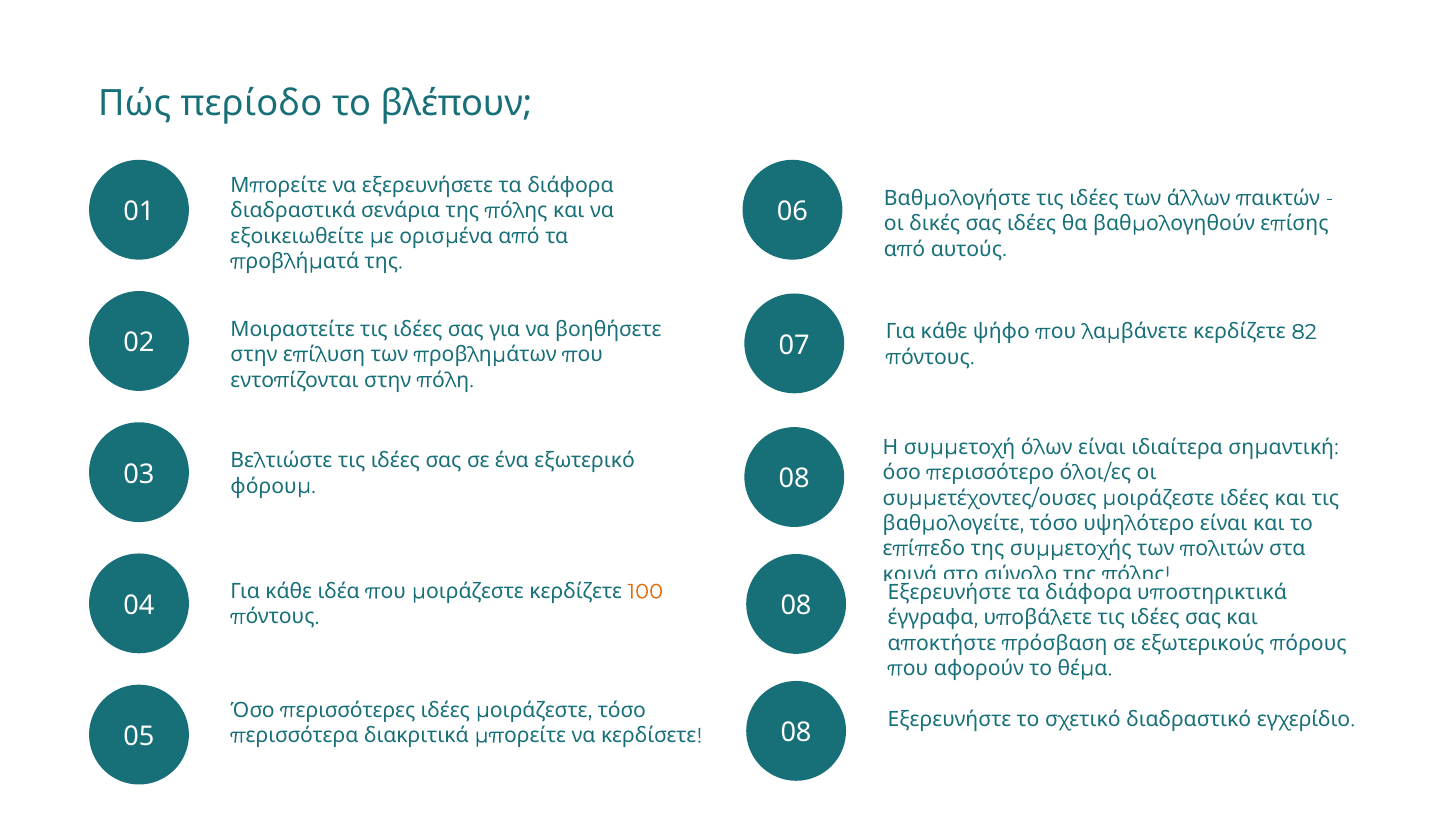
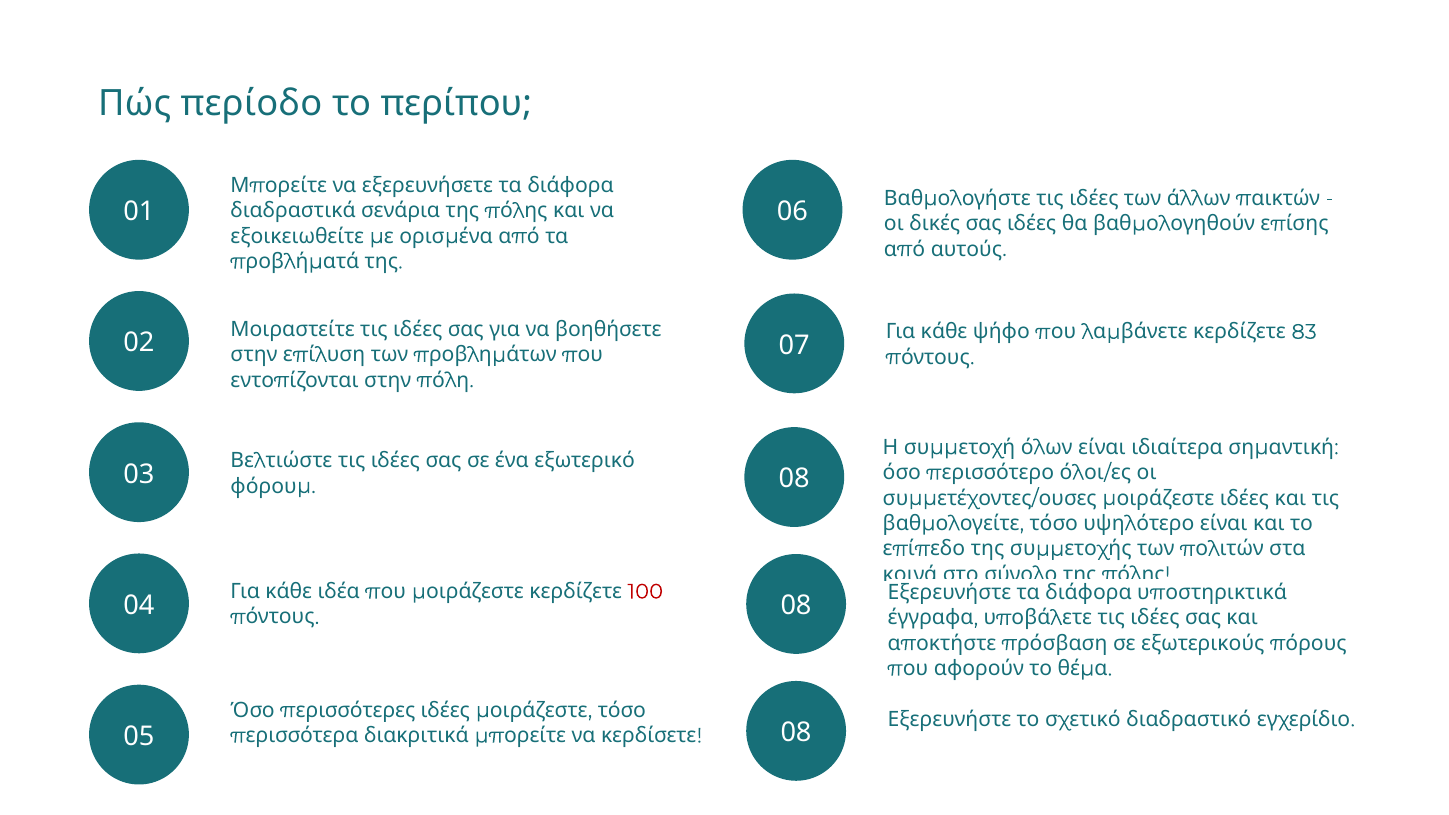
βλέπουν: βλέπουν -> περίπου (456, 103)
82: 82 -> 83 (1304, 332)
100 colour: orange -> red (645, 592)
